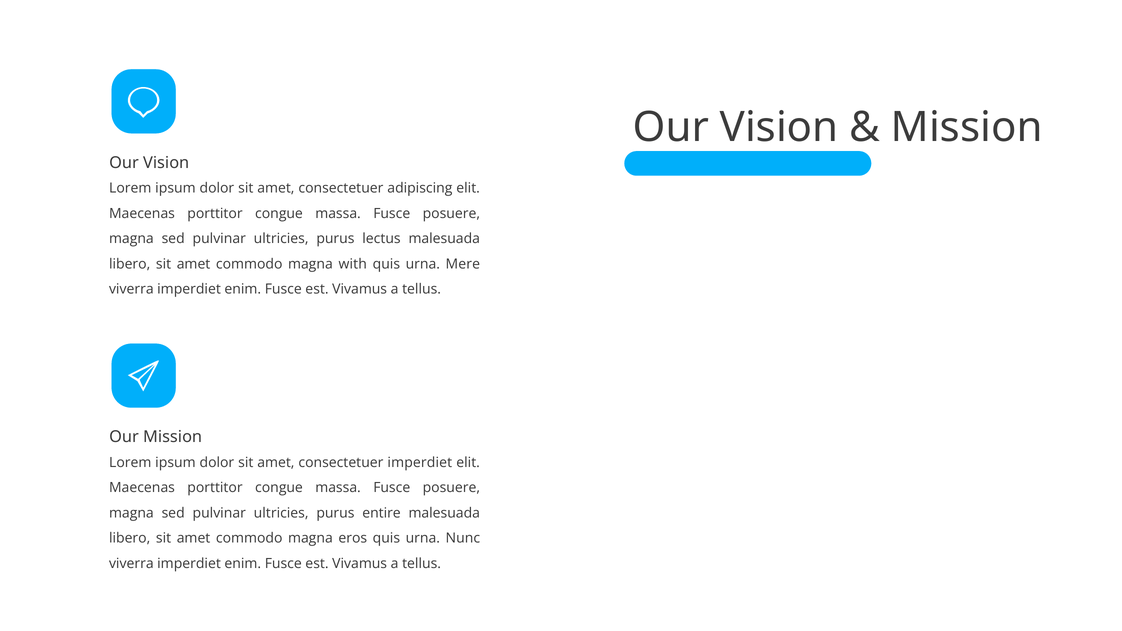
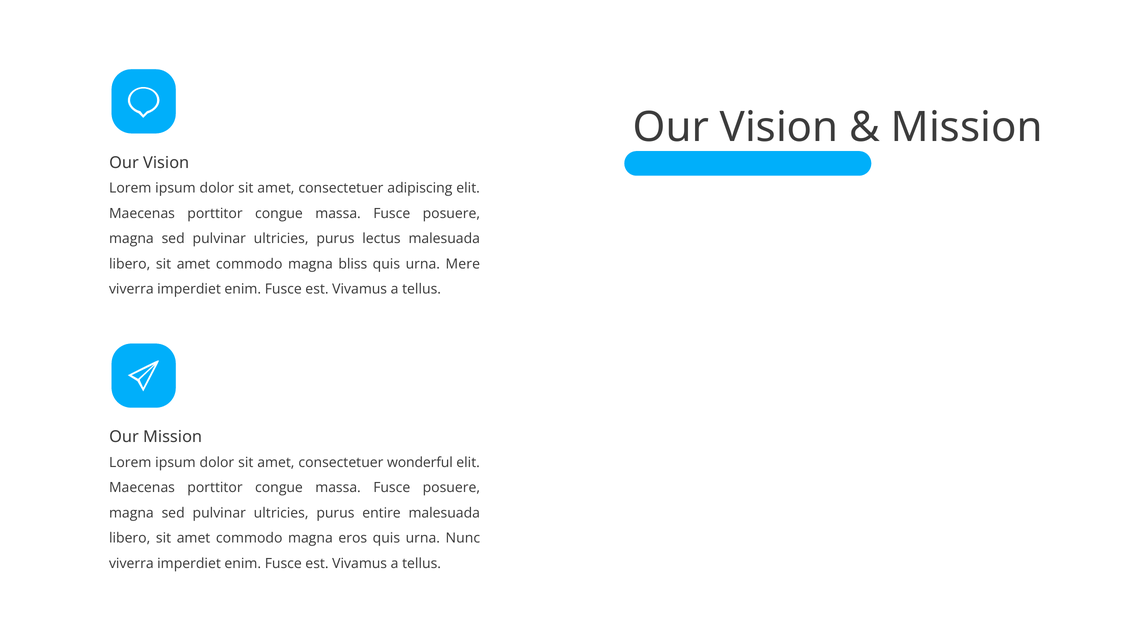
with: with -> bliss (353, 264)
consectetuer imperdiet: imperdiet -> wonderful (420, 463)
